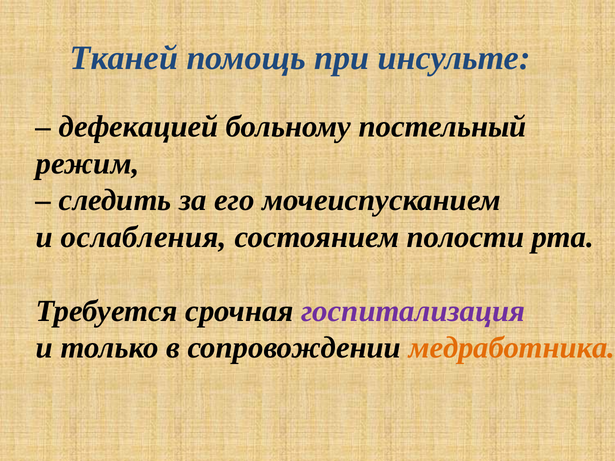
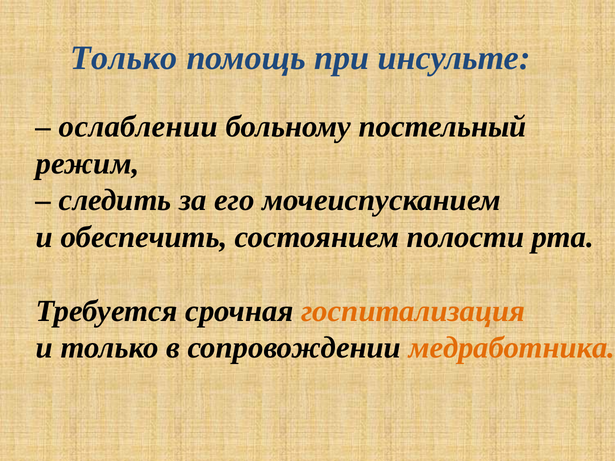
Тканей: Тканей -> Только (124, 58)
дефекацией: дефекацией -> ослаблении (138, 127)
ослабления: ослабления -> обеспечить (144, 237)
госпитализация colour: purple -> orange (413, 311)
